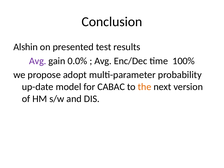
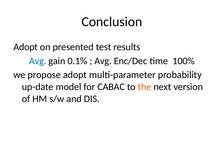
Alshin: Alshin -> Adopt (26, 47)
Avg colour: purple -> blue (38, 61)
0.0%: 0.0% -> 0.1% (77, 61)
